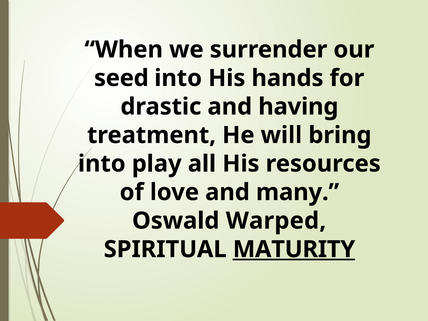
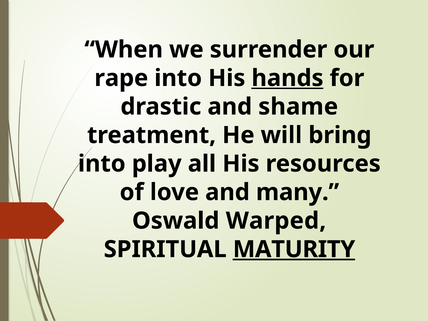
seed: seed -> rape (121, 78)
hands underline: none -> present (287, 78)
having: having -> shame (298, 107)
